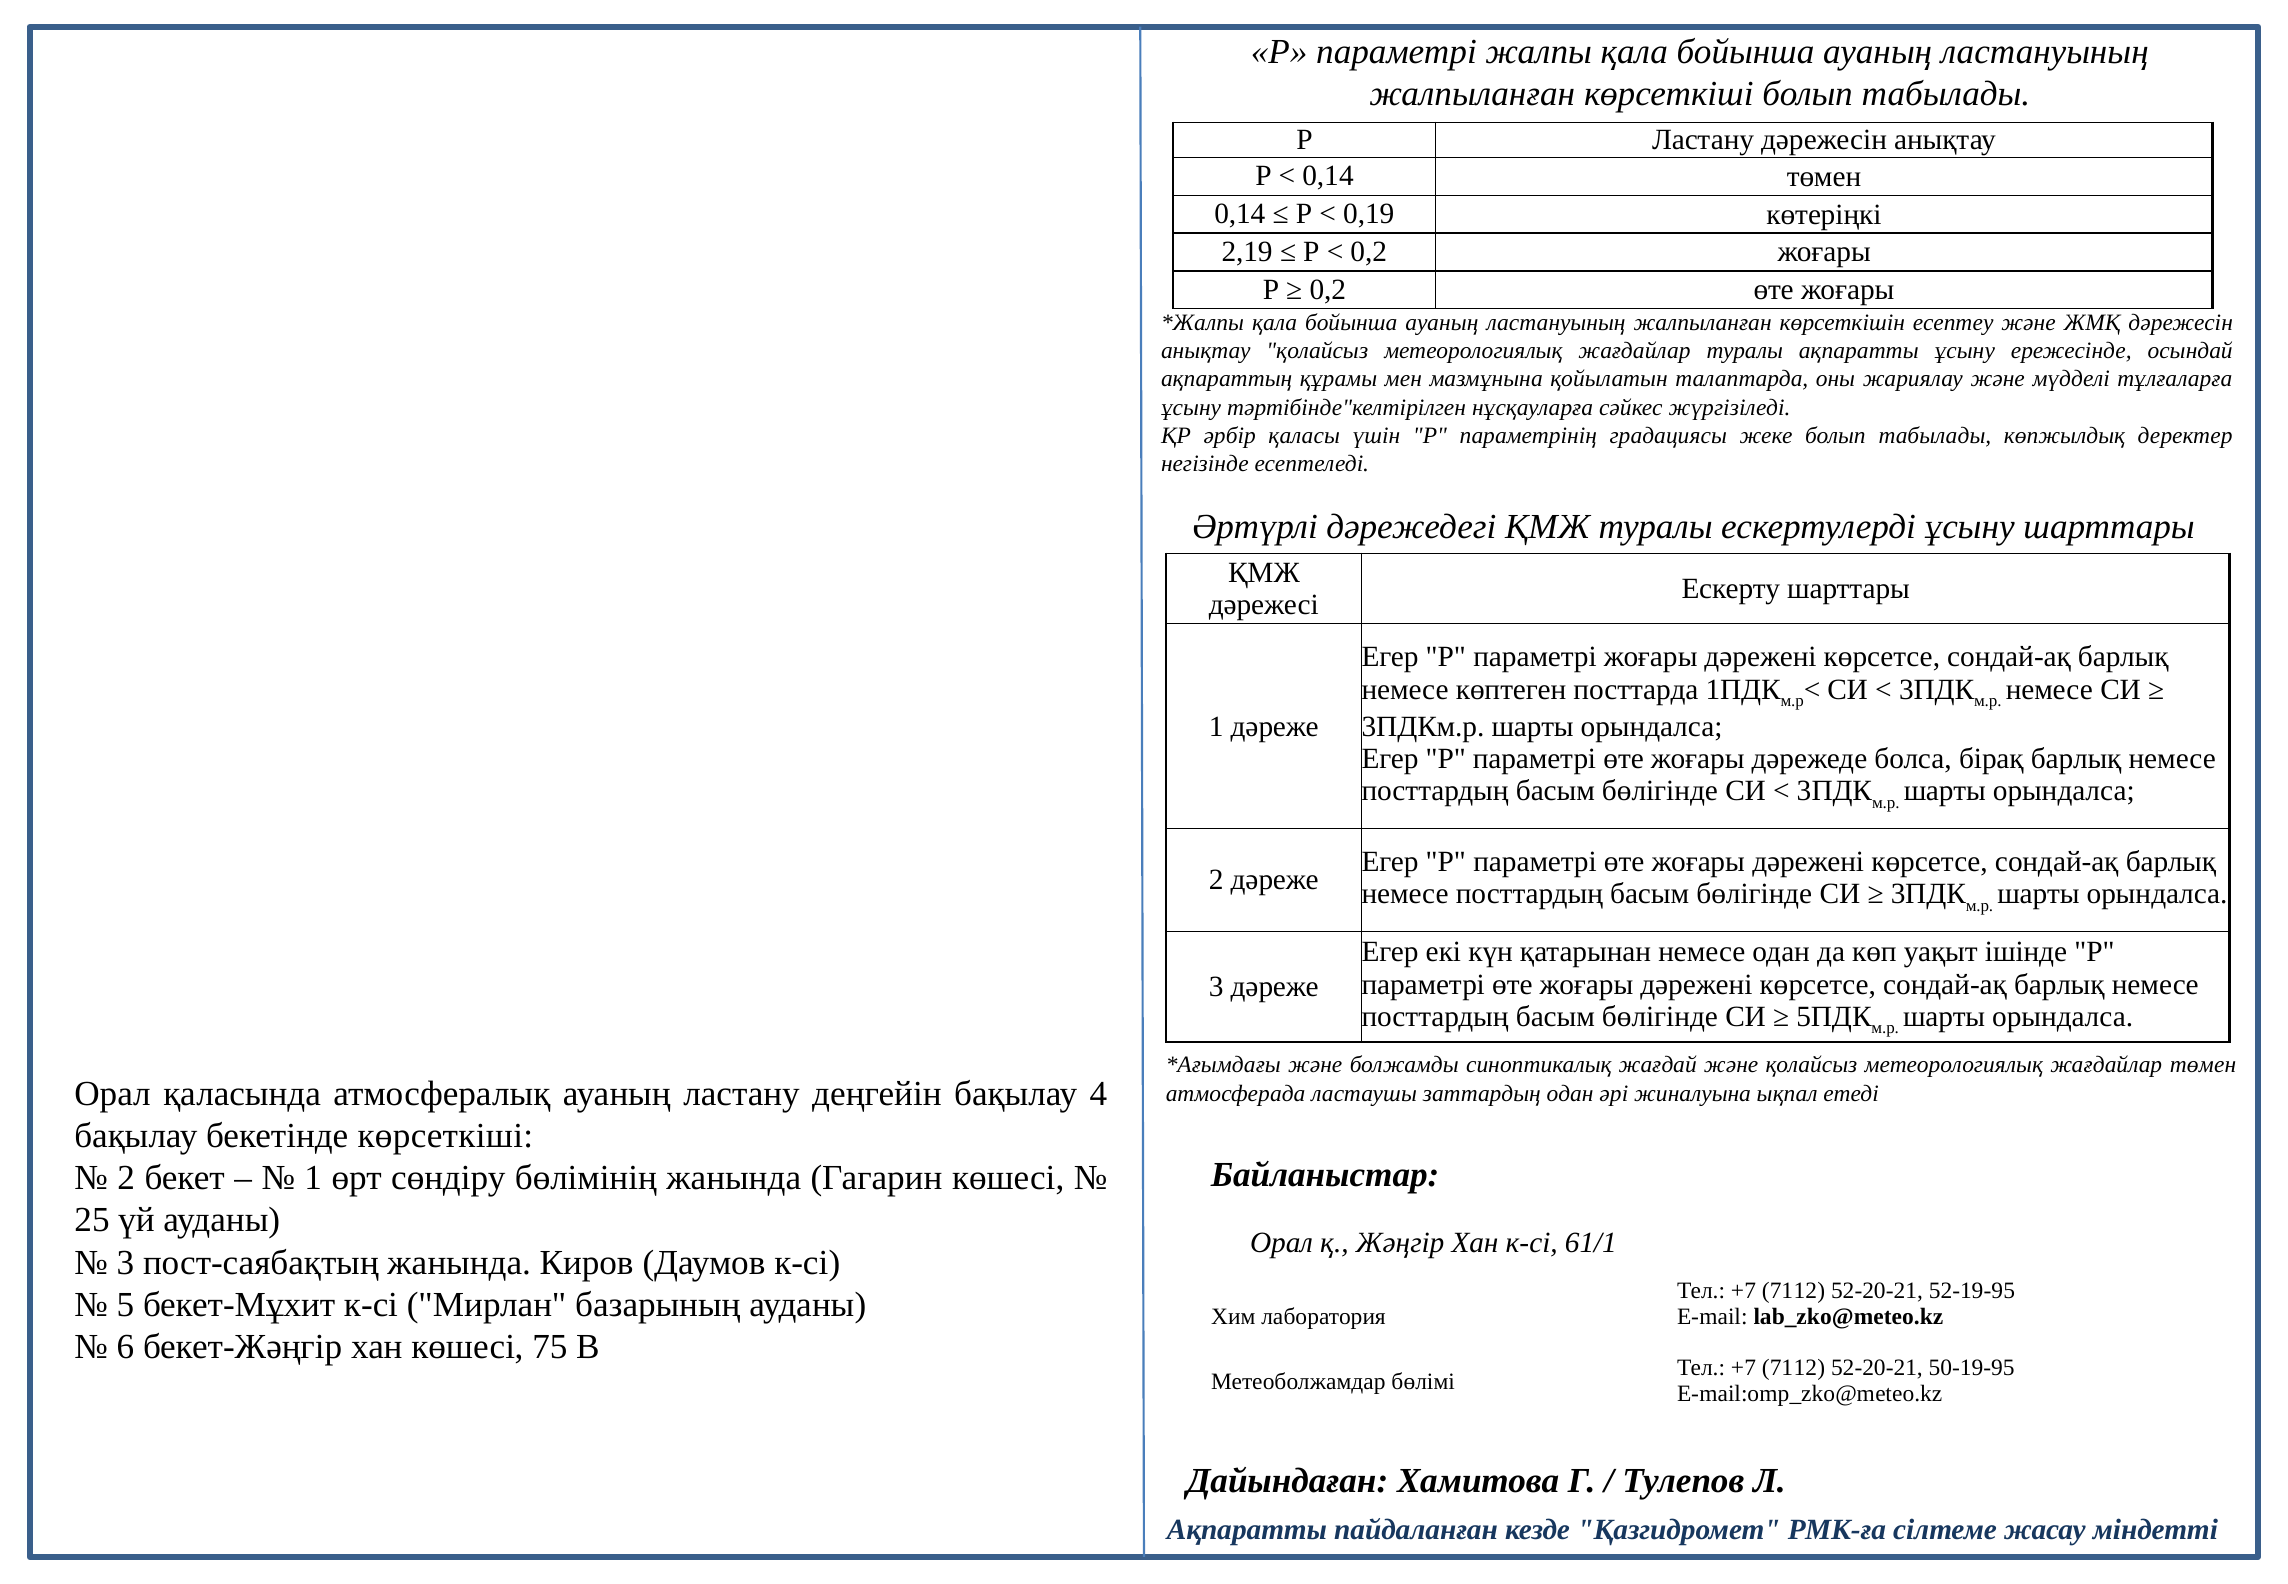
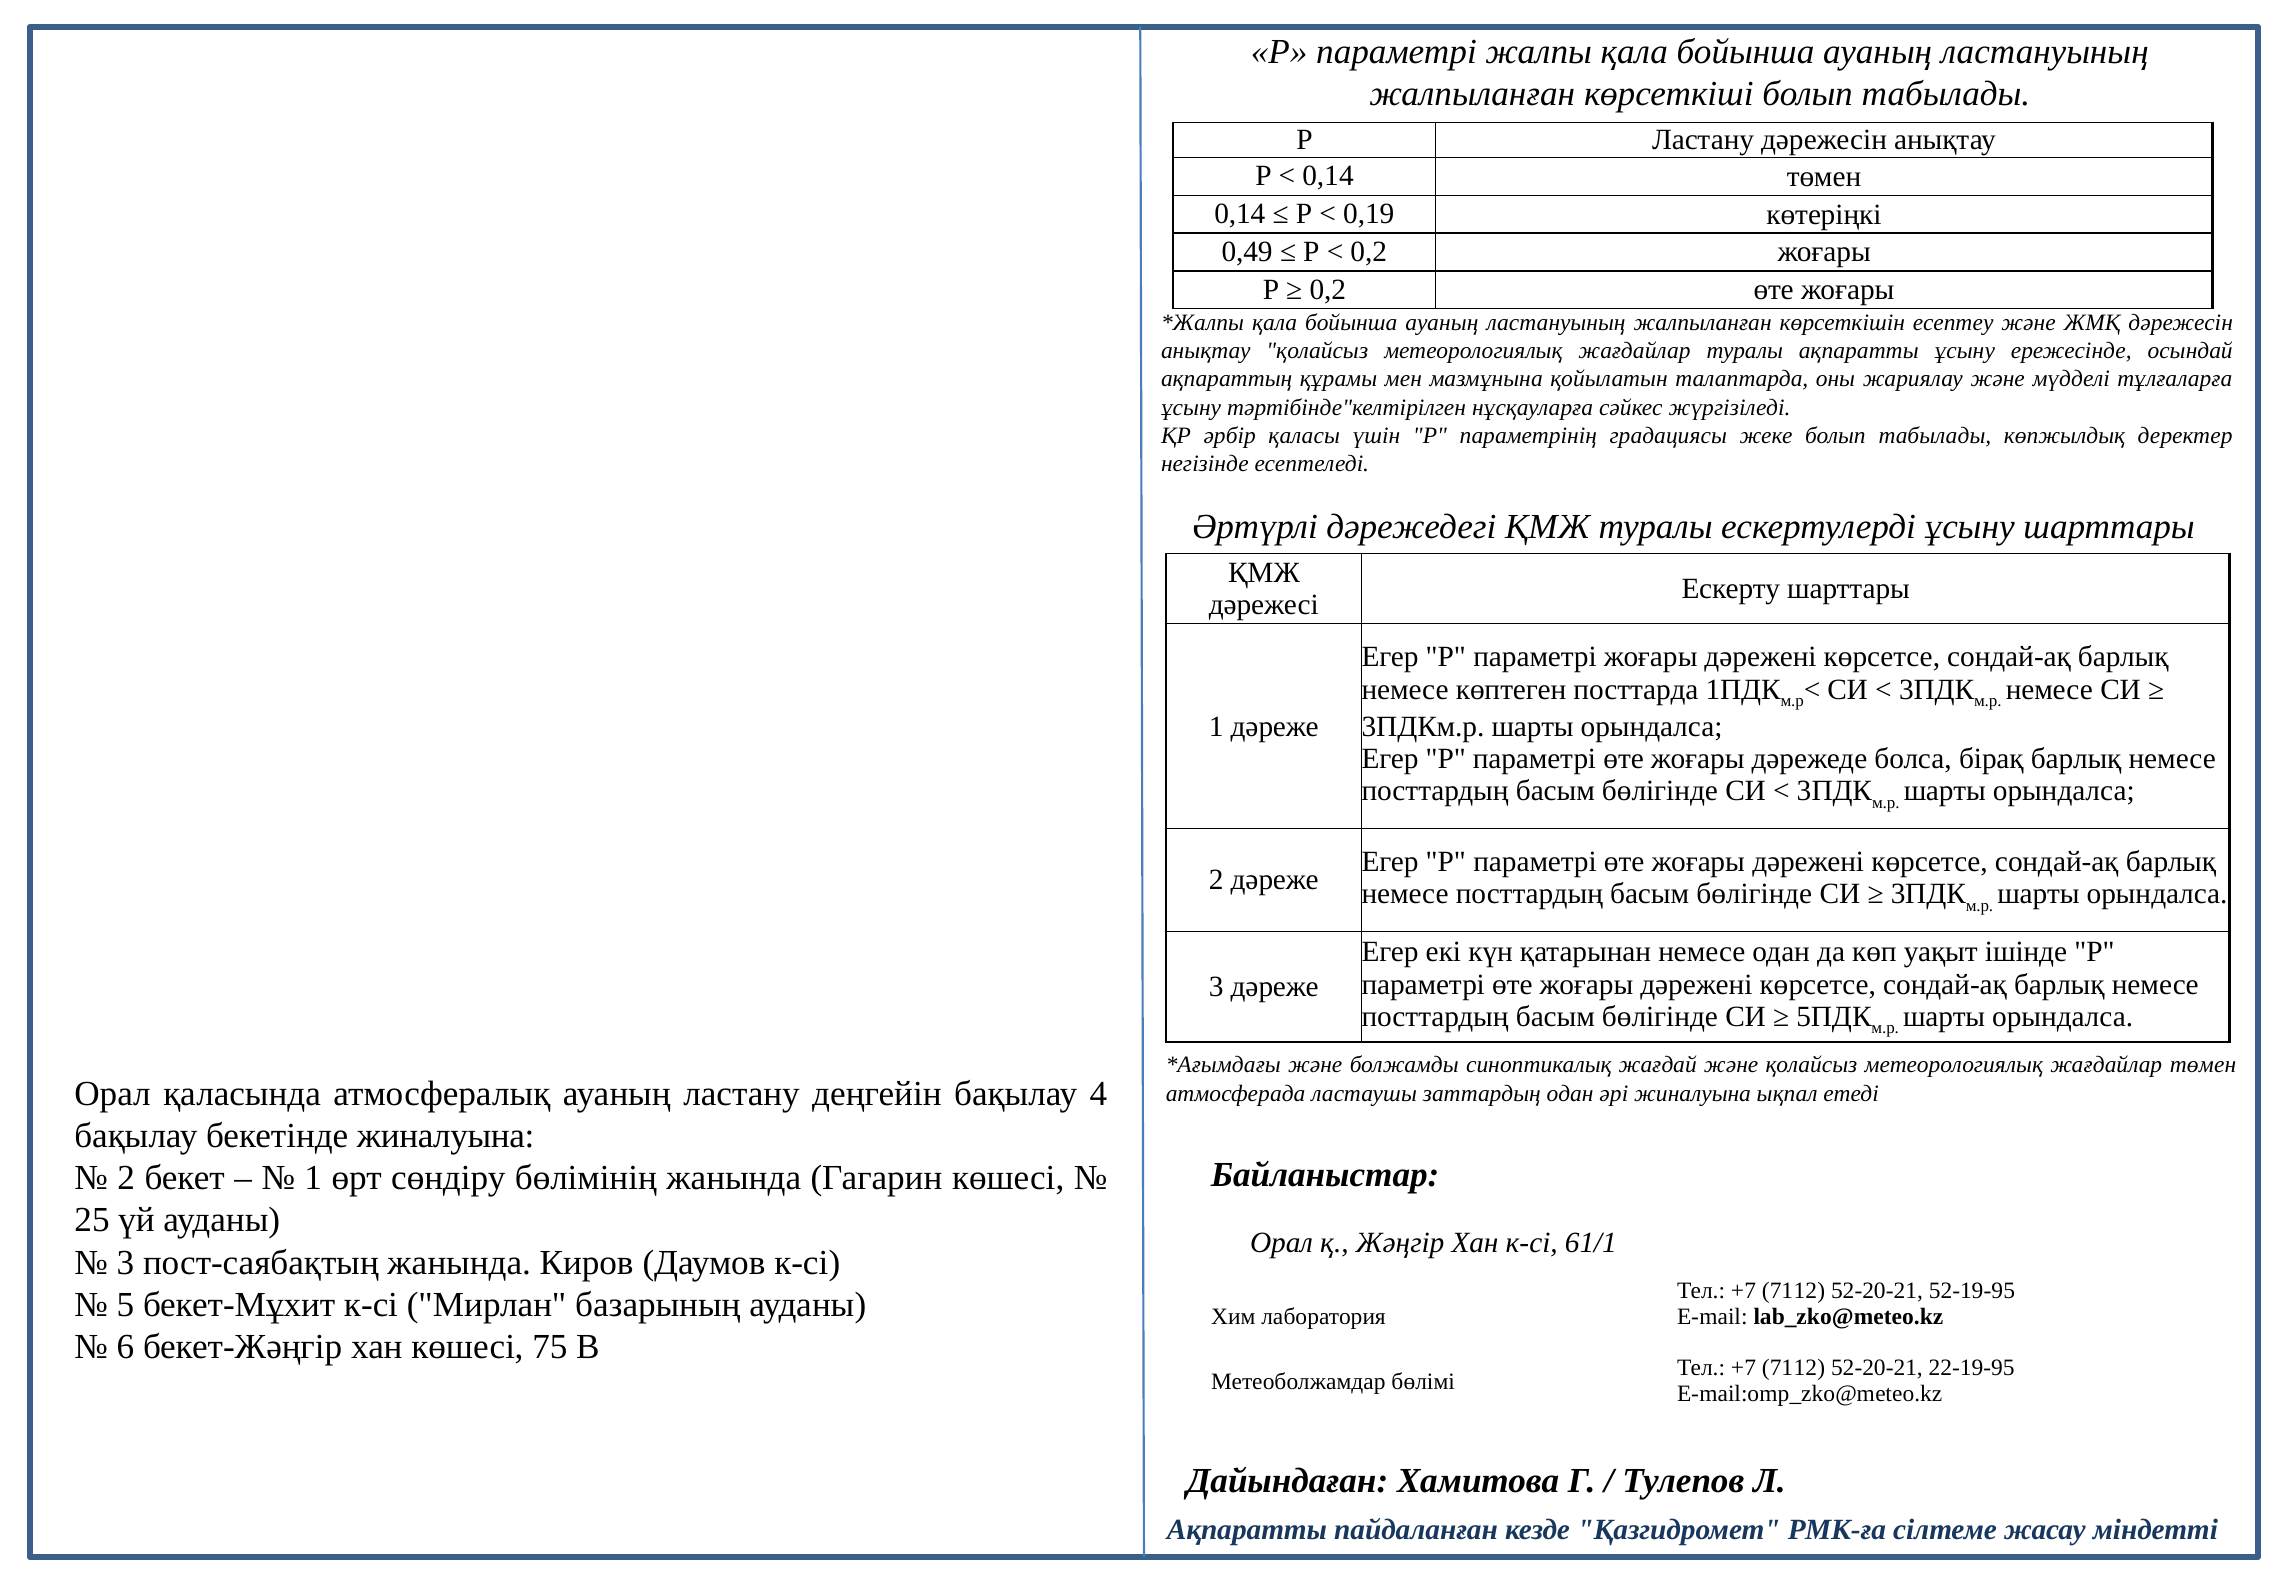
2,19: 2,19 -> 0,49 (1247, 252)
бекетінде көрсеткіші: көрсеткіші -> жиналуына (446, 1136)
50-19-95: 50-19-95 -> 22-19-95 (1972, 1368)
